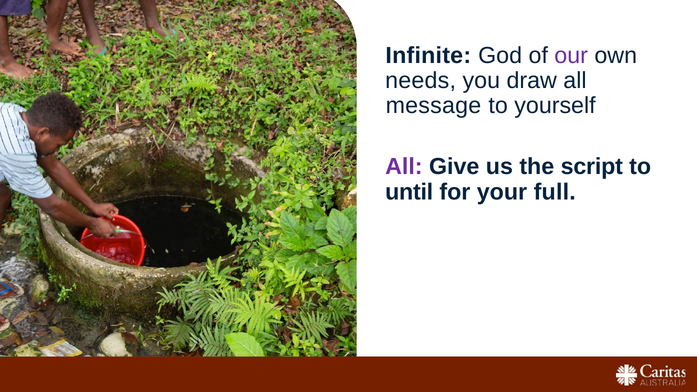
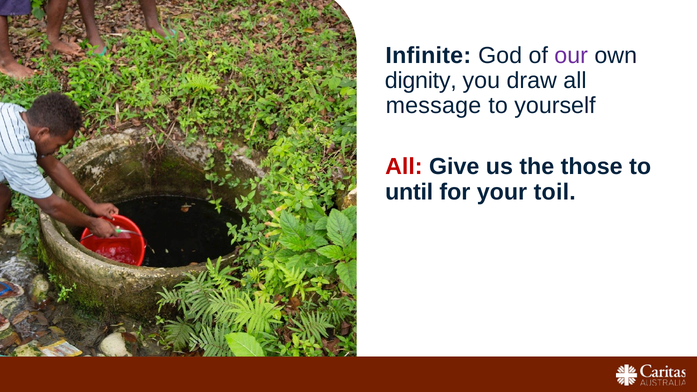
needs: needs -> dignity (421, 81)
All colour: purple -> red (404, 167)
script: script -> those (592, 167)
full: full -> toil (555, 192)
